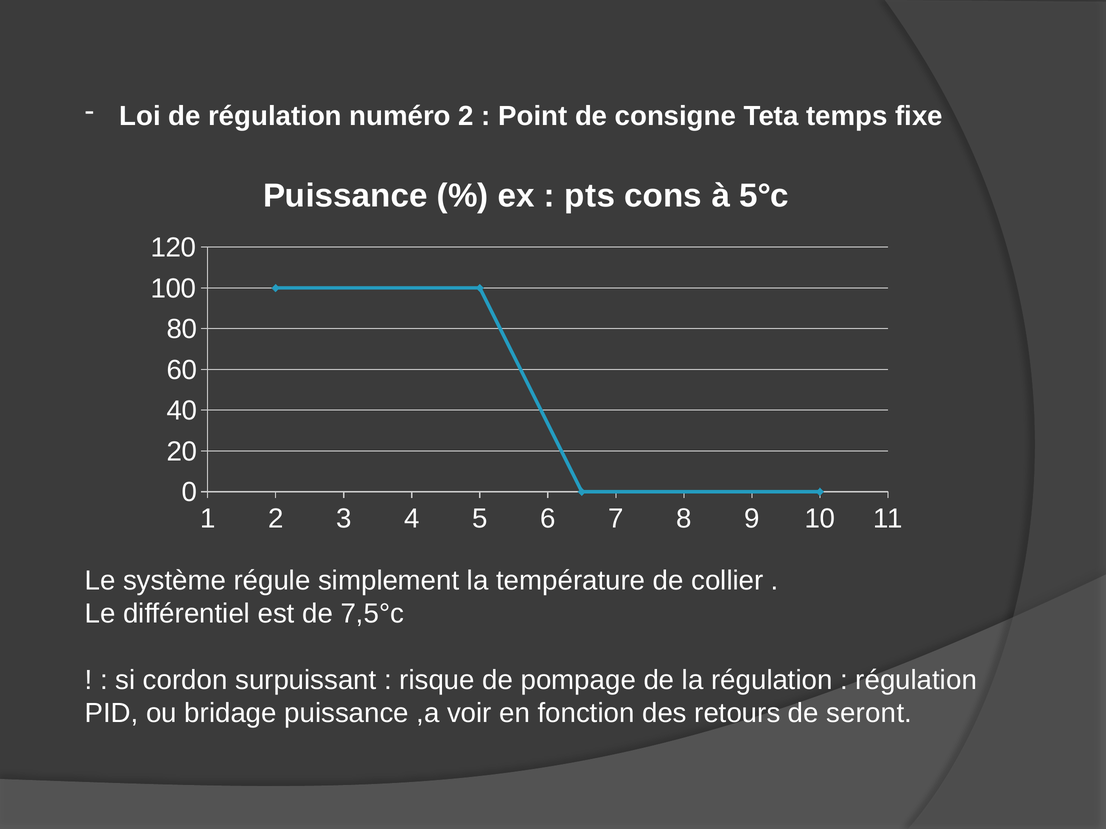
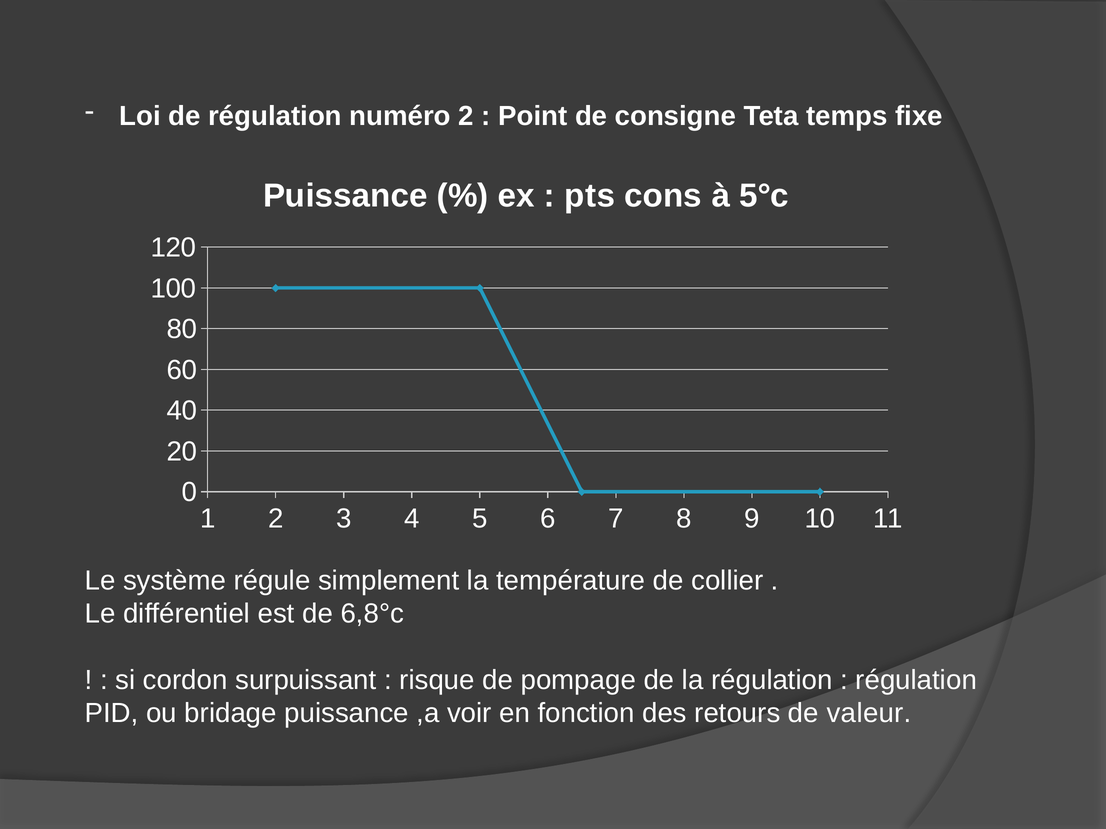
7,5°c: 7,5°c -> 6,8°c (372, 614)
seront: seront -> valeur (869, 714)
